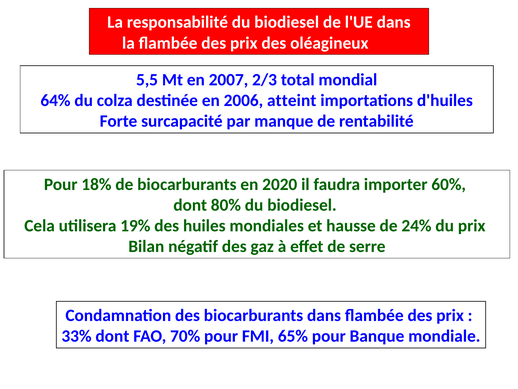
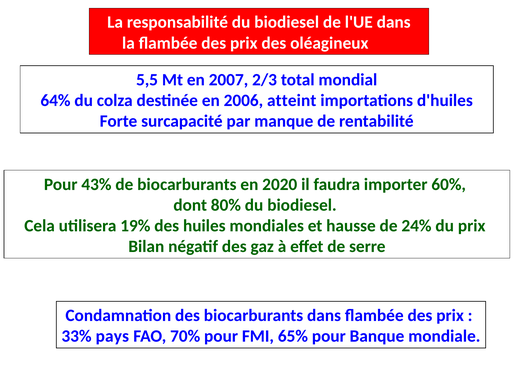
18%: 18% -> 43% (96, 184)
33% dont: dont -> pays (112, 336)
